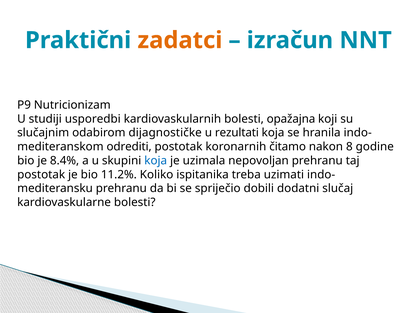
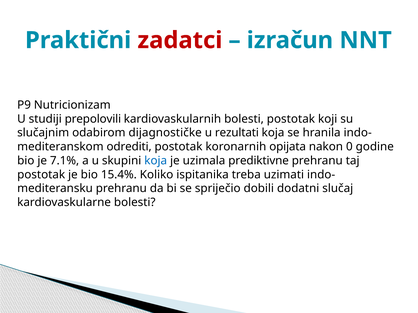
zadatci colour: orange -> red (180, 40)
usporedbi: usporedbi -> prepolovili (93, 119)
bolesti opažajna: opažajna -> postotak (291, 119)
čitamo: čitamo -> opijata (288, 147)
8: 8 -> 0 (349, 147)
8.4%: 8.4% -> 7.1% (65, 161)
nepovoljan: nepovoljan -> prediktivne (259, 161)
11.2%: 11.2% -> 15.4% (119, 175)
